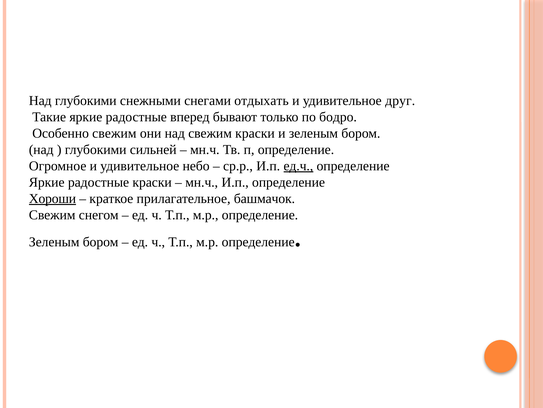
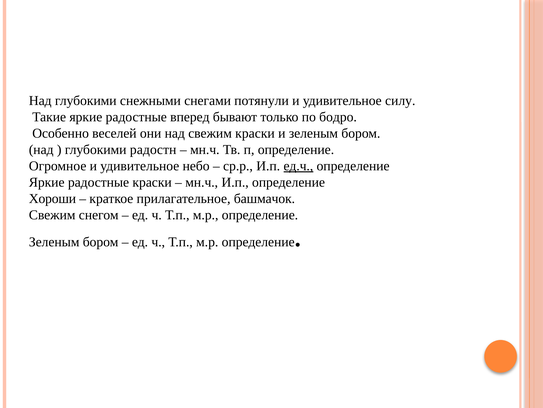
отдыхать: отдыхать -> потянули (262, 101)
друг: друг -> силу (400, 101)
Особенно свежим: свежим -> веселей (114, 133)
сильней: сильней -> радостн (153, 149)
Хороши underline: present -> none (52, 198)
